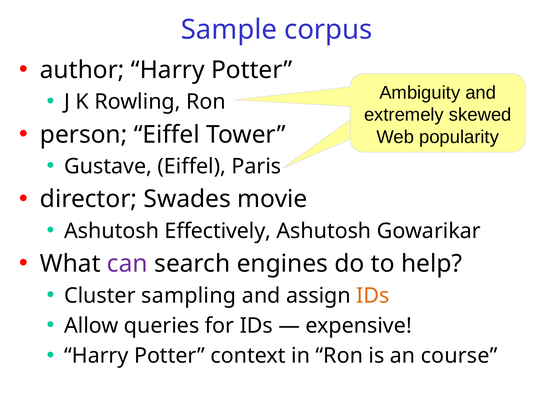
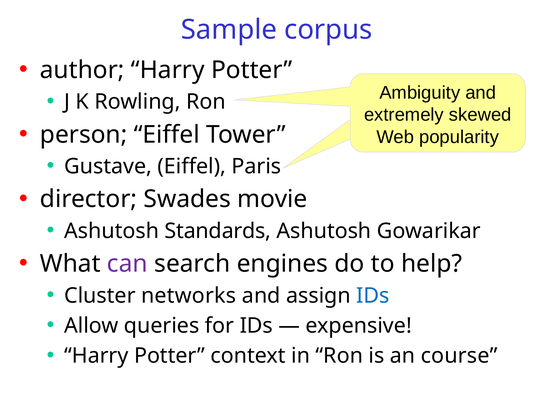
Effectively: Effectively -> Standards (218, 231)
sampling: sampling -> networks (189, 295)
IDs colour: orange -> blue (373, 295)
